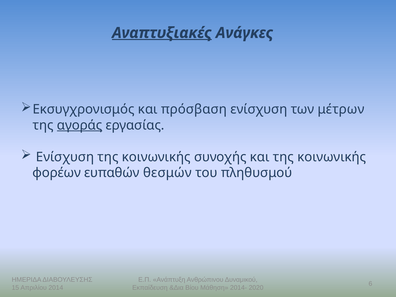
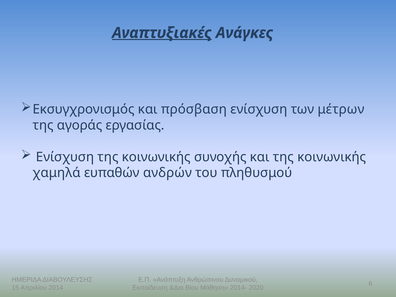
αγοράς underline: present -> none (80, 125)
φορέων: φορέων -> χαμηλά (57, 173)
θεσμών: θεσμών -> ανδρών (167, 173)
